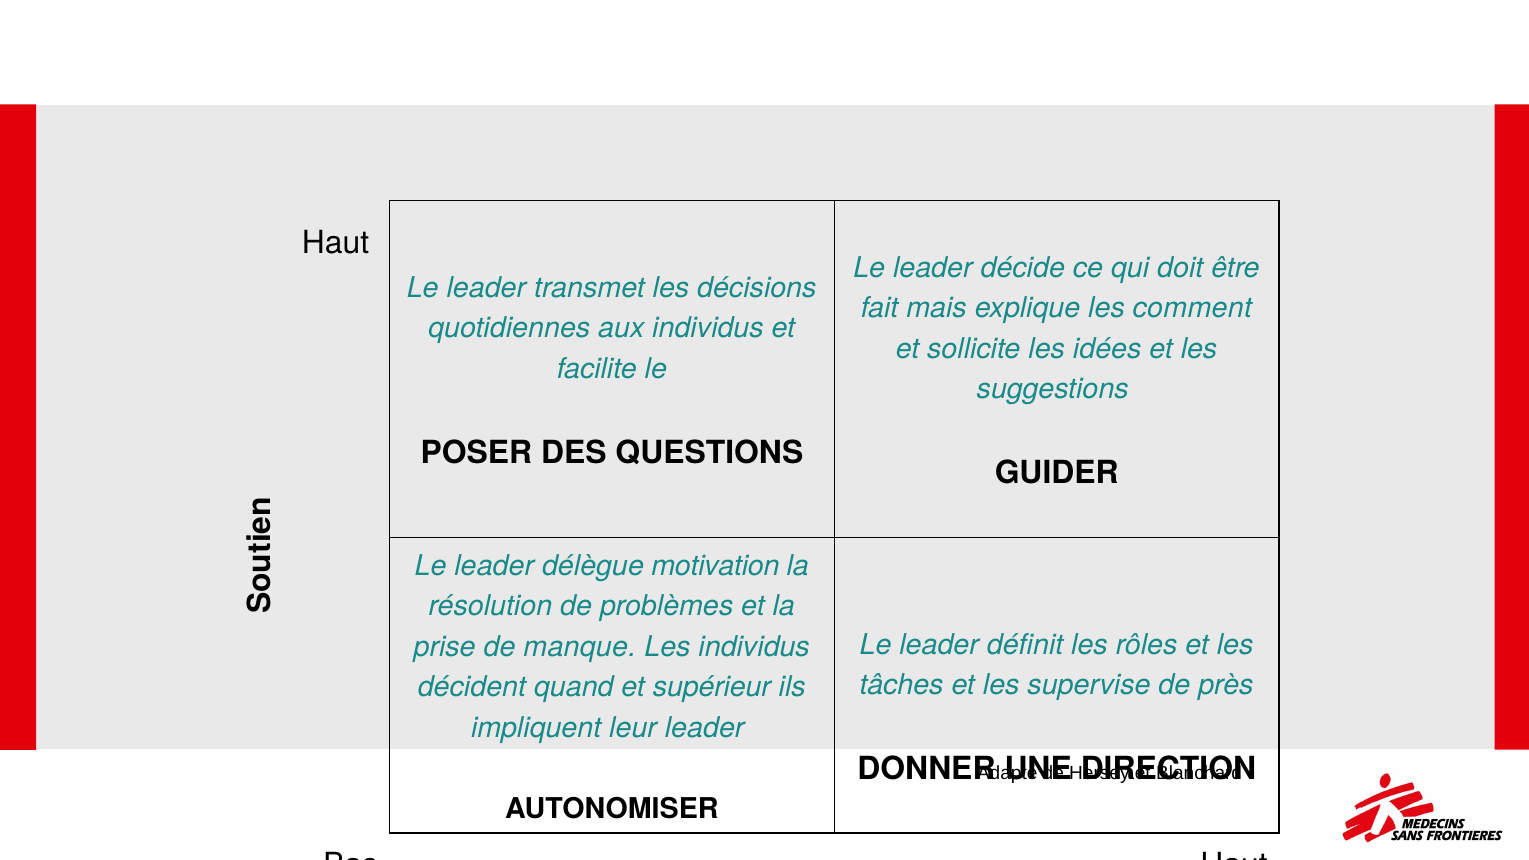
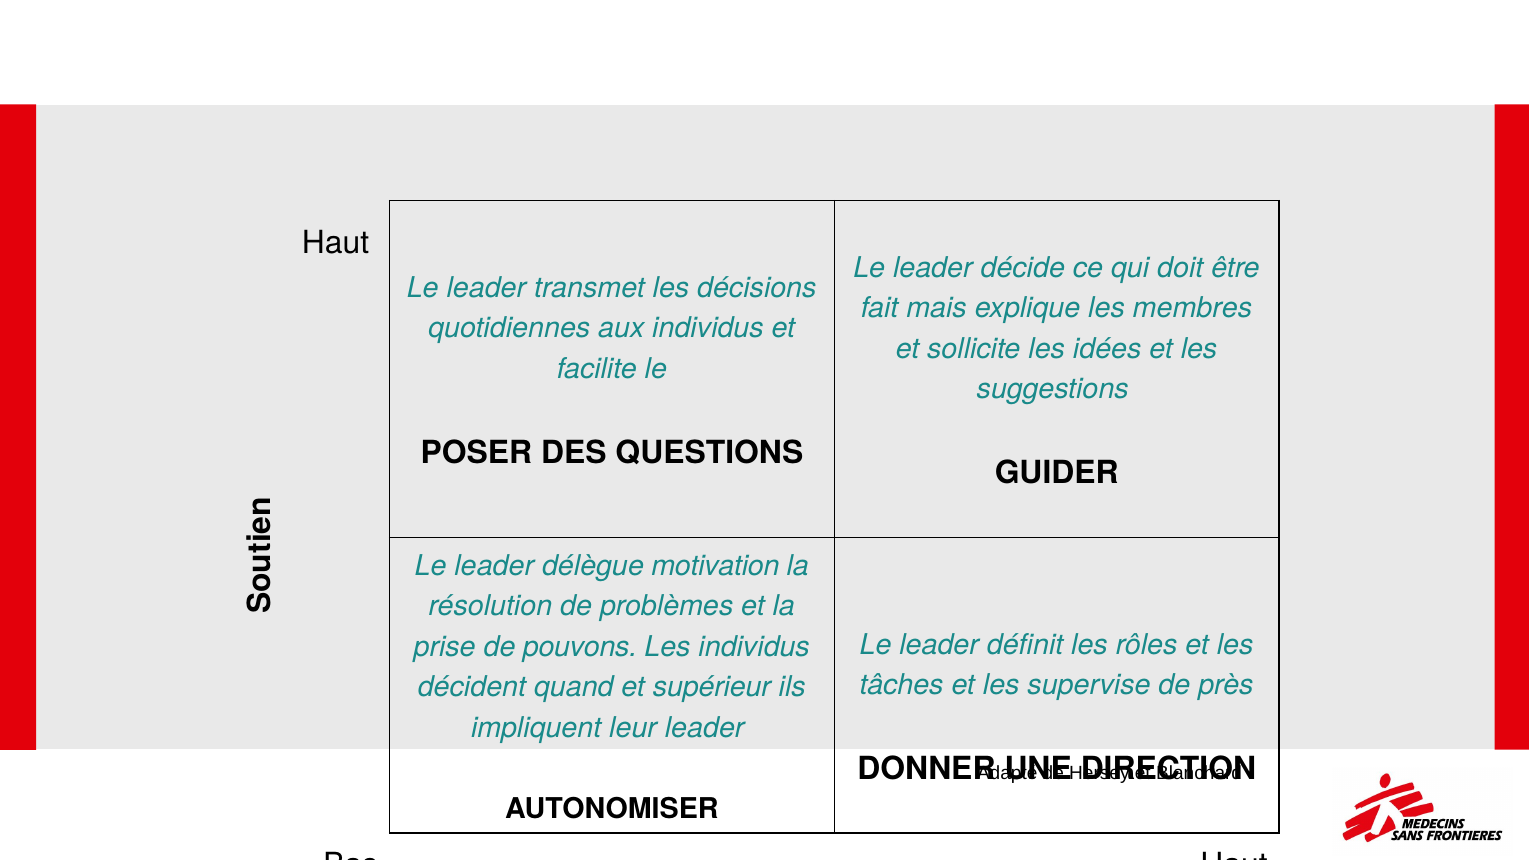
comment: comment -> membres (1192, 308)
manque: manque -> pouvons (580, 647)
